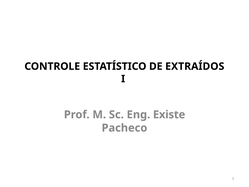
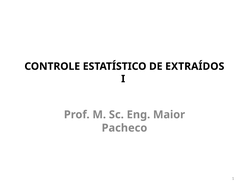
Existe: Existe -> Maior (169, 114)
